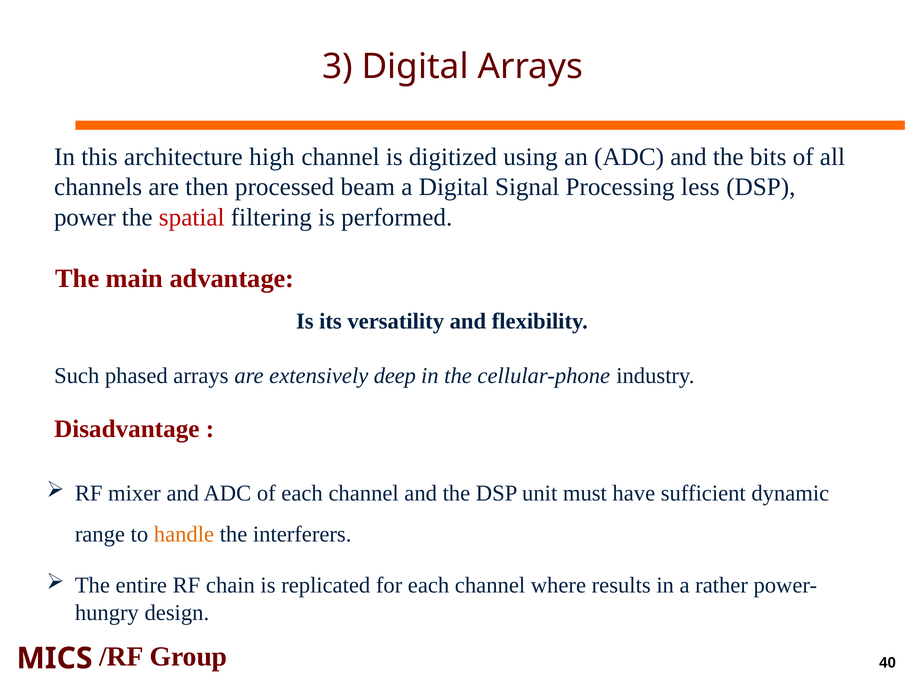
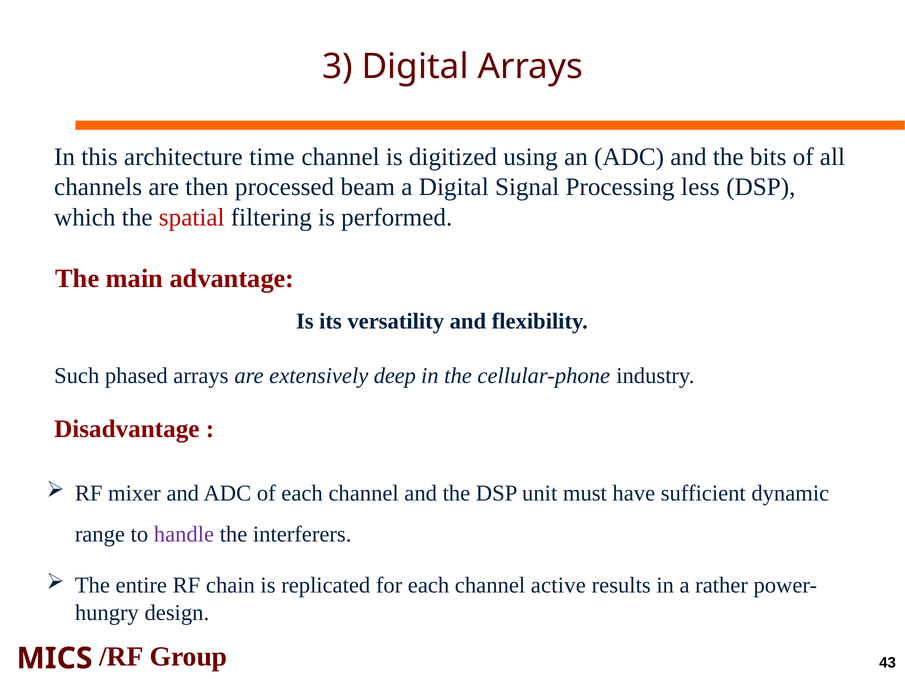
high: high -> time (272, 157)
power: power -> which (85, 217)
handle colour: orange -> purple (184, 534)
where: where -> active (558, 585)
40: 40 -> 43 (888, 662)
